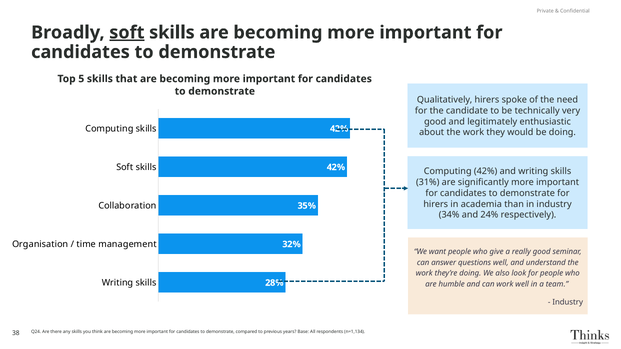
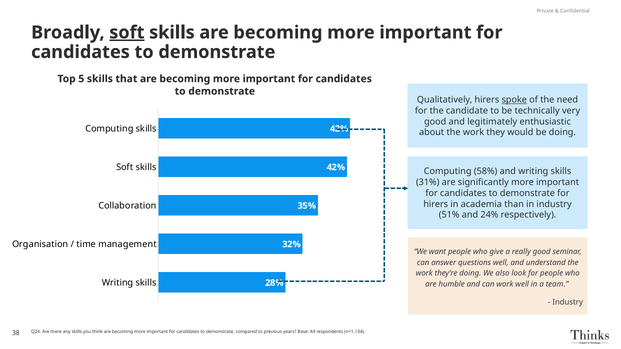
spoke underline: none -> present (514, 100)
Computing 42%: 42% -> 58% (486, 172)
34%: 34% -> 51% (449, 215)
